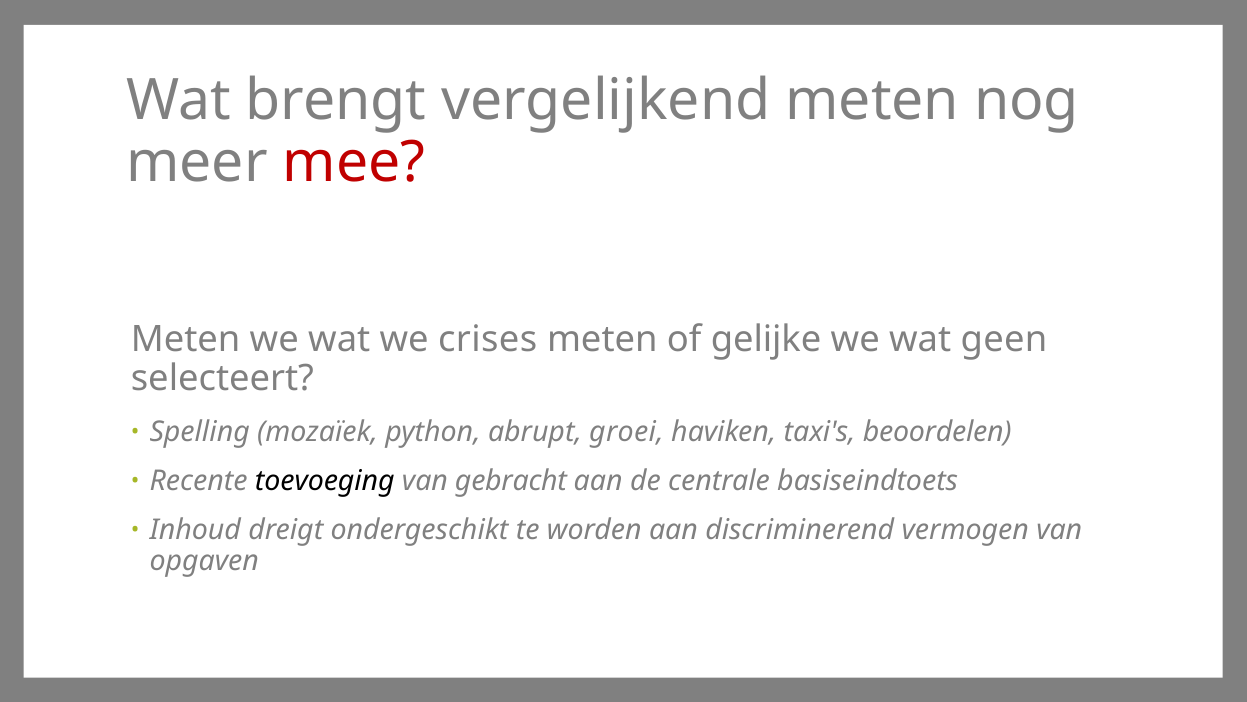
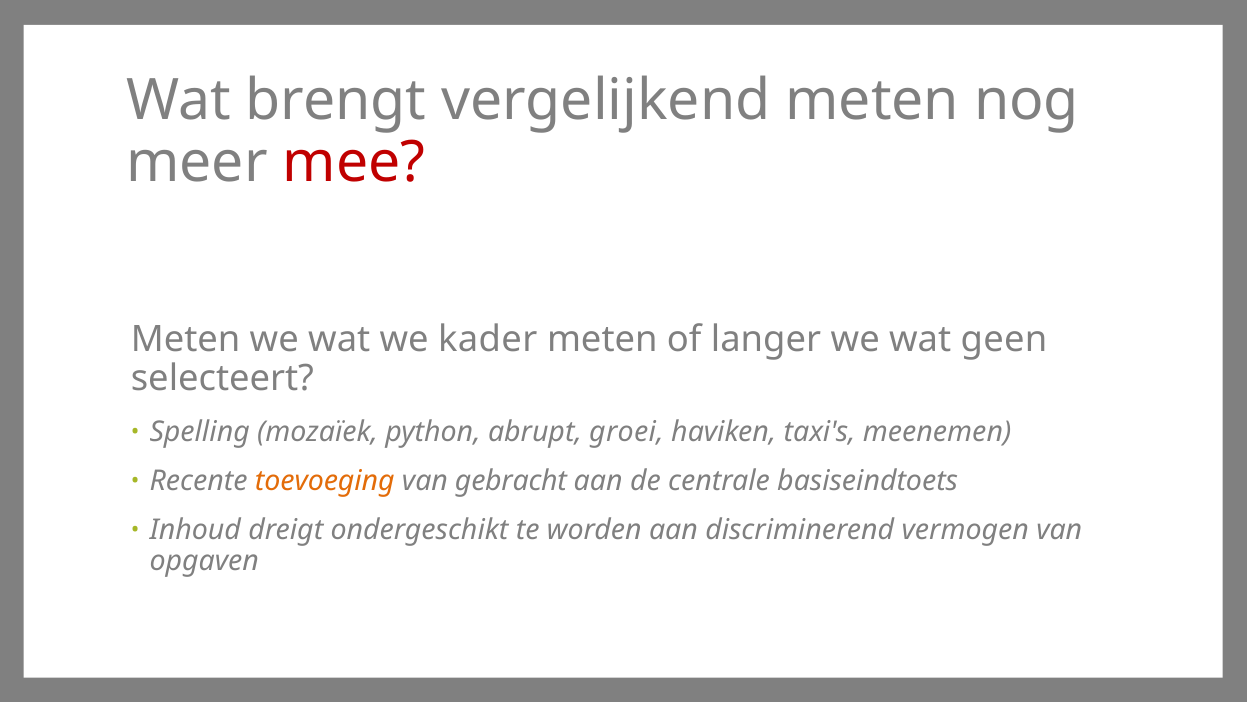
crises: crises -> kader (488, 339)
gelijke: gelijke -> langer (766, 339)
beoordelen: beoordelen -> meenemen (937, 431)
toevoeging colour: black -> orange (325, 480)
